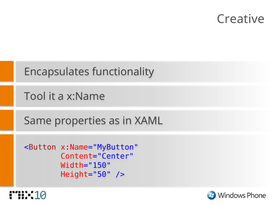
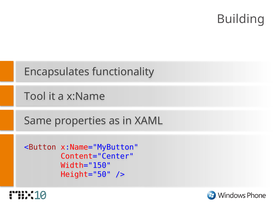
Creative: Creative -> Building (241, 19)
